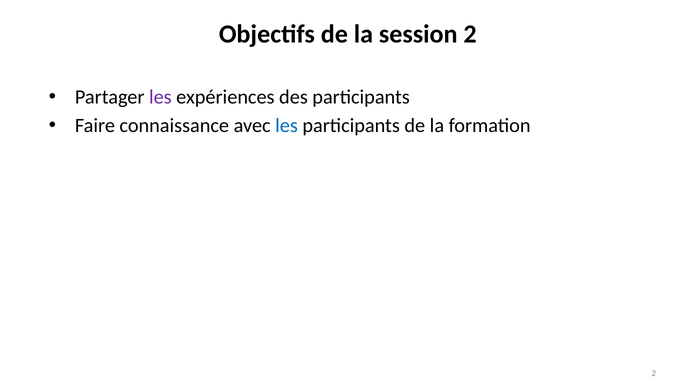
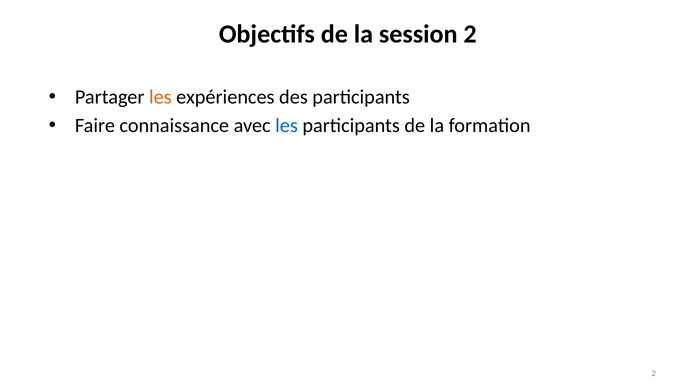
les colour: purple -> orange (160, 97)
